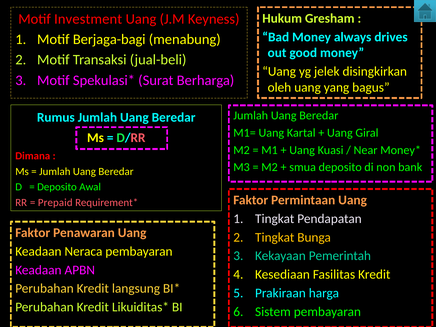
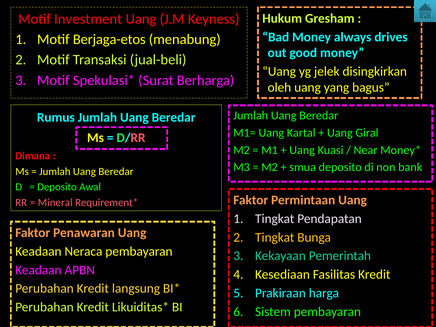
Berjaga-bagi: Berjaga-bagi -> Berjaga-etos (109, 40)
Prepaid: Prepaid -> Mineral (55, 202)
